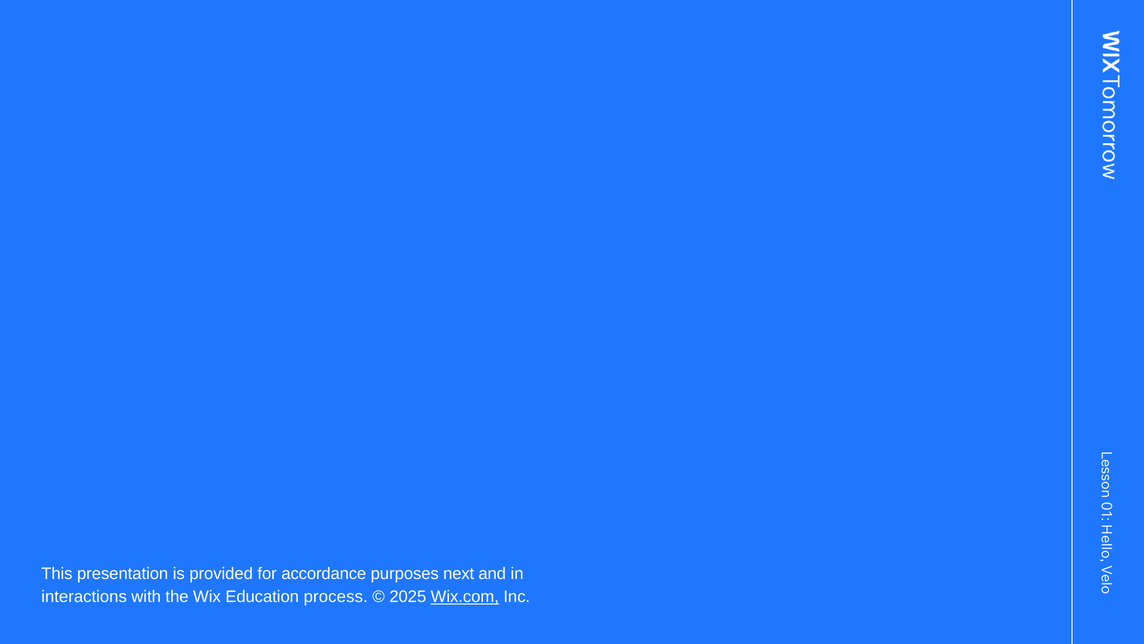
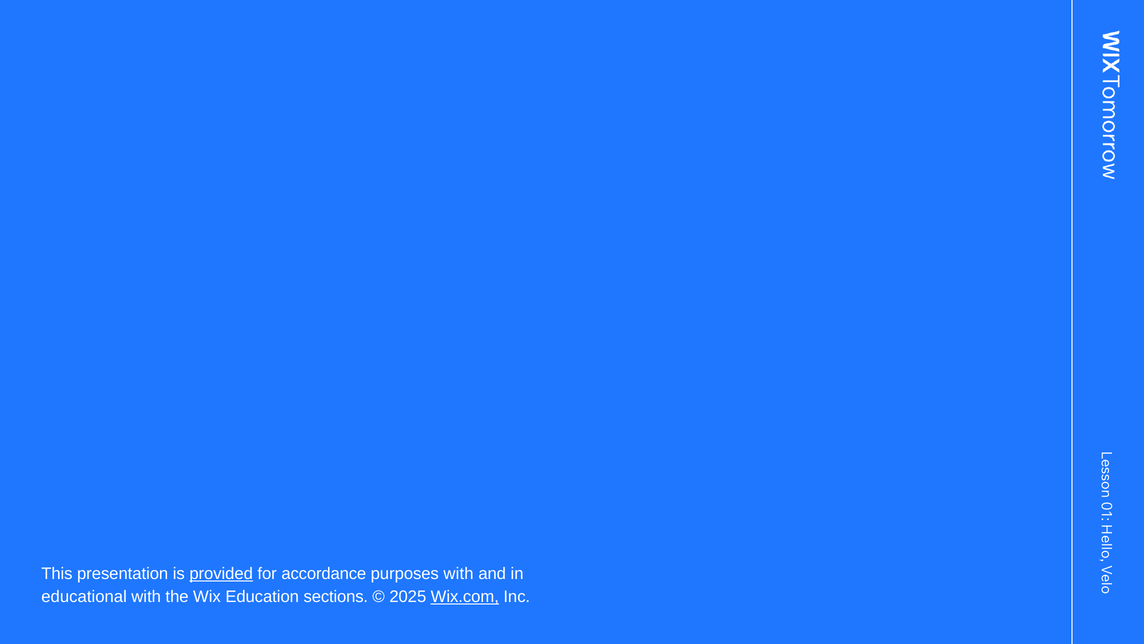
provided underline: none -> present (221, 573)
purposes next: next -> with (459, 573)
interactions: interactions -> educational (84, 596)
process: process -> sections (336, 596)
